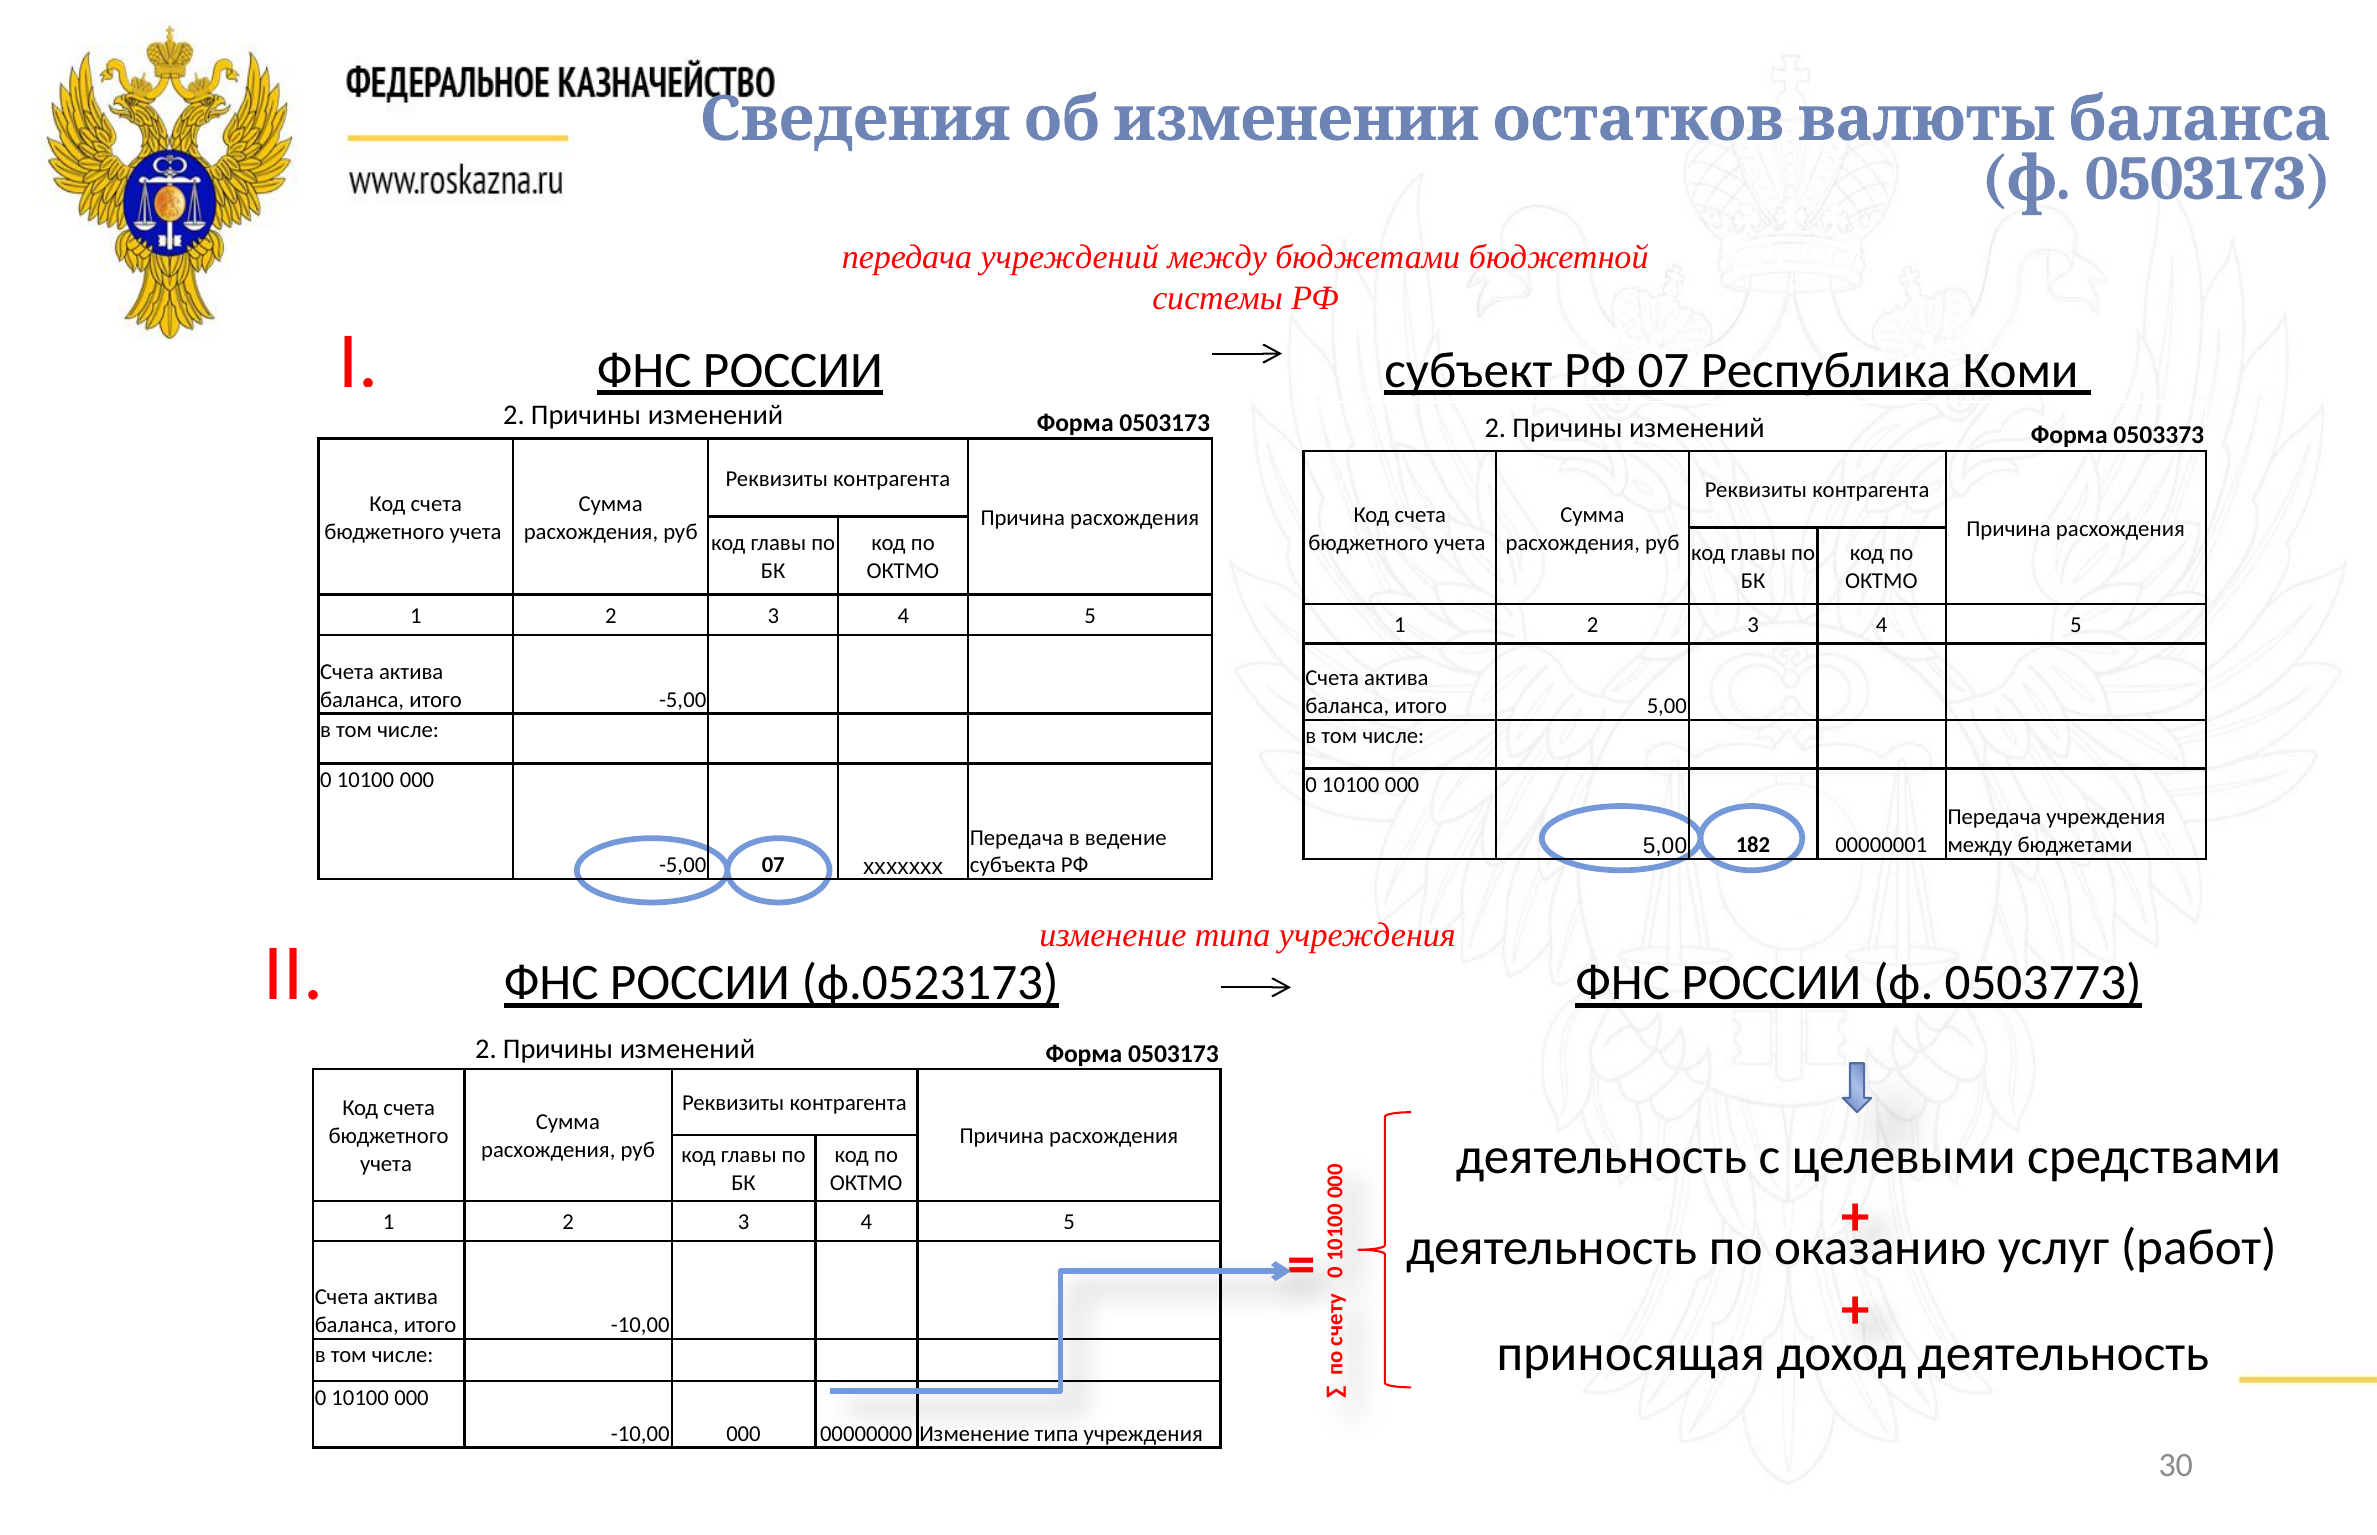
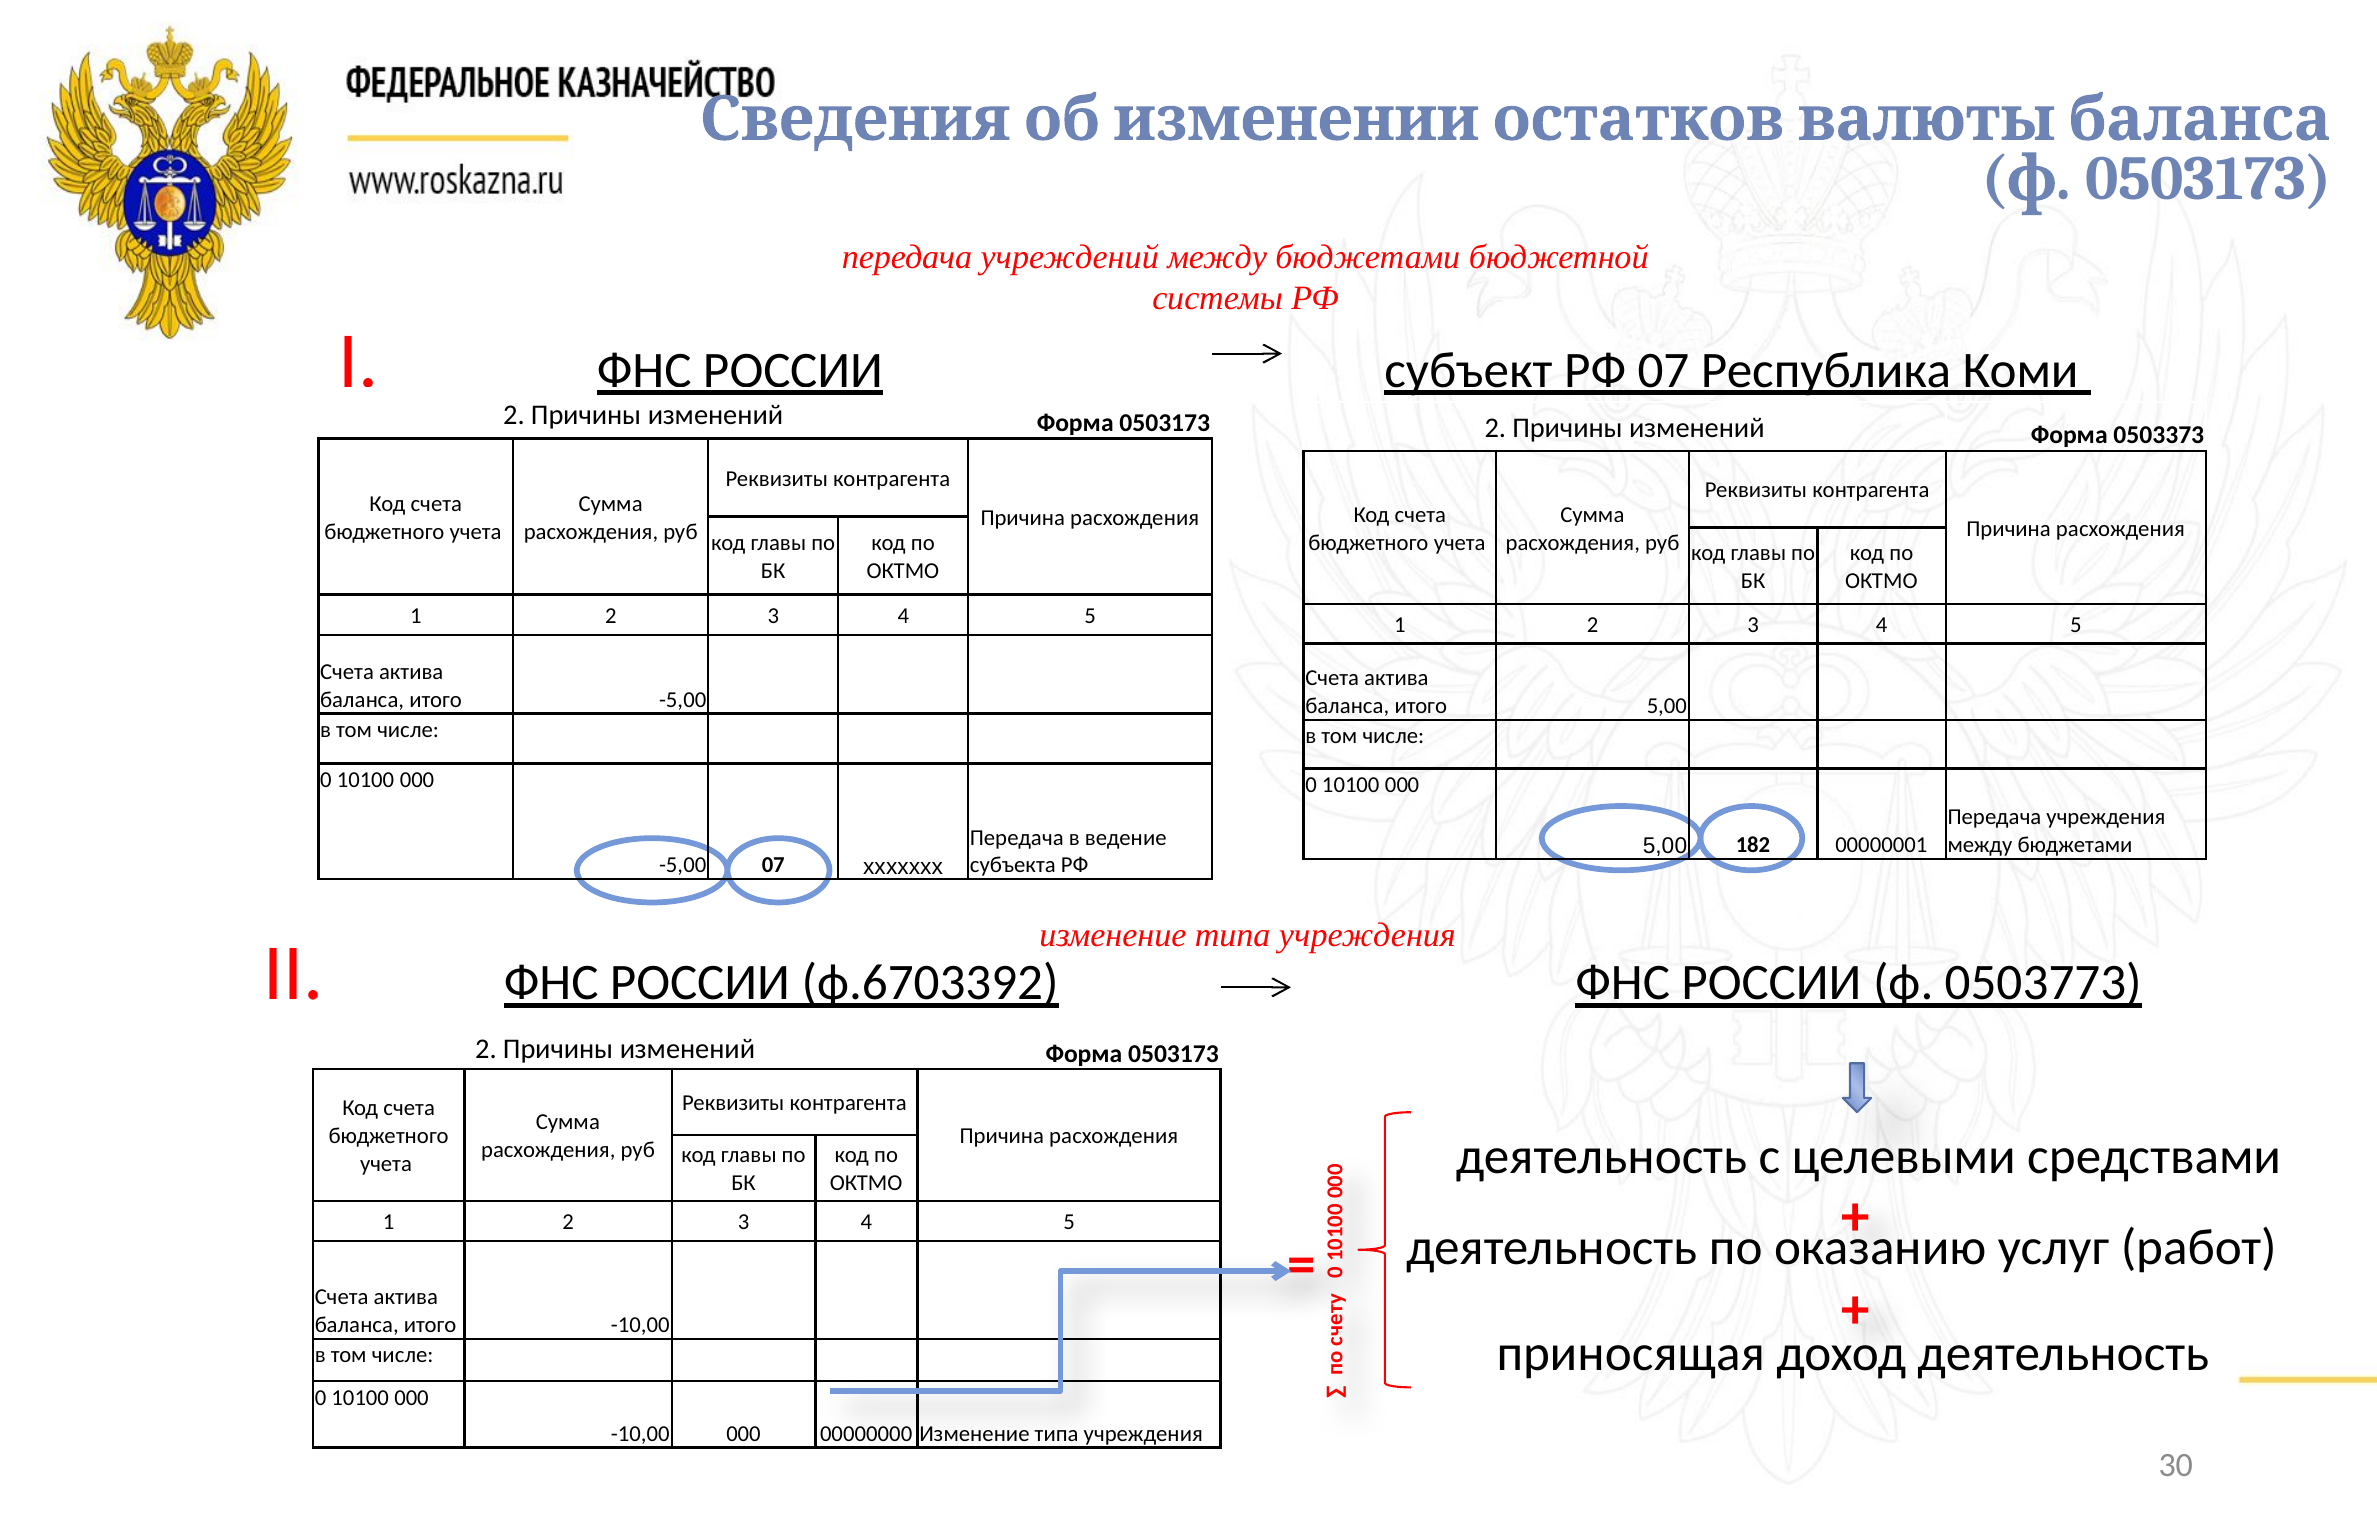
ф.0523173: ф.0523173 -> ф.6703392 (930, 983)
